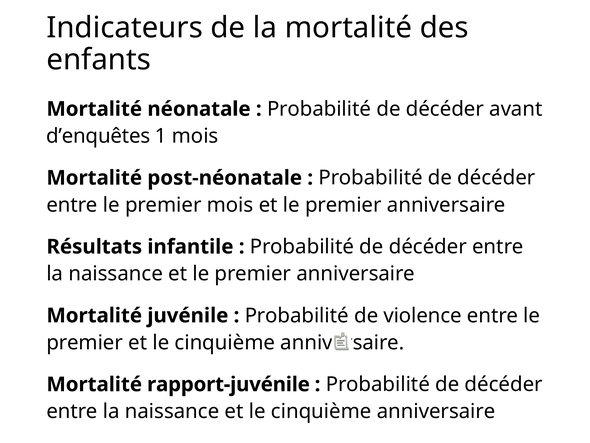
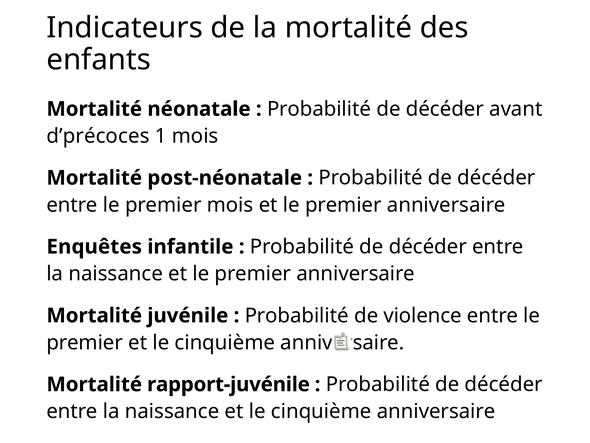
d’enquêtes: d’enquêtes -> d’précoces (98, 136)
Résultats: Résultats -> Enquêtes (94, 246)
